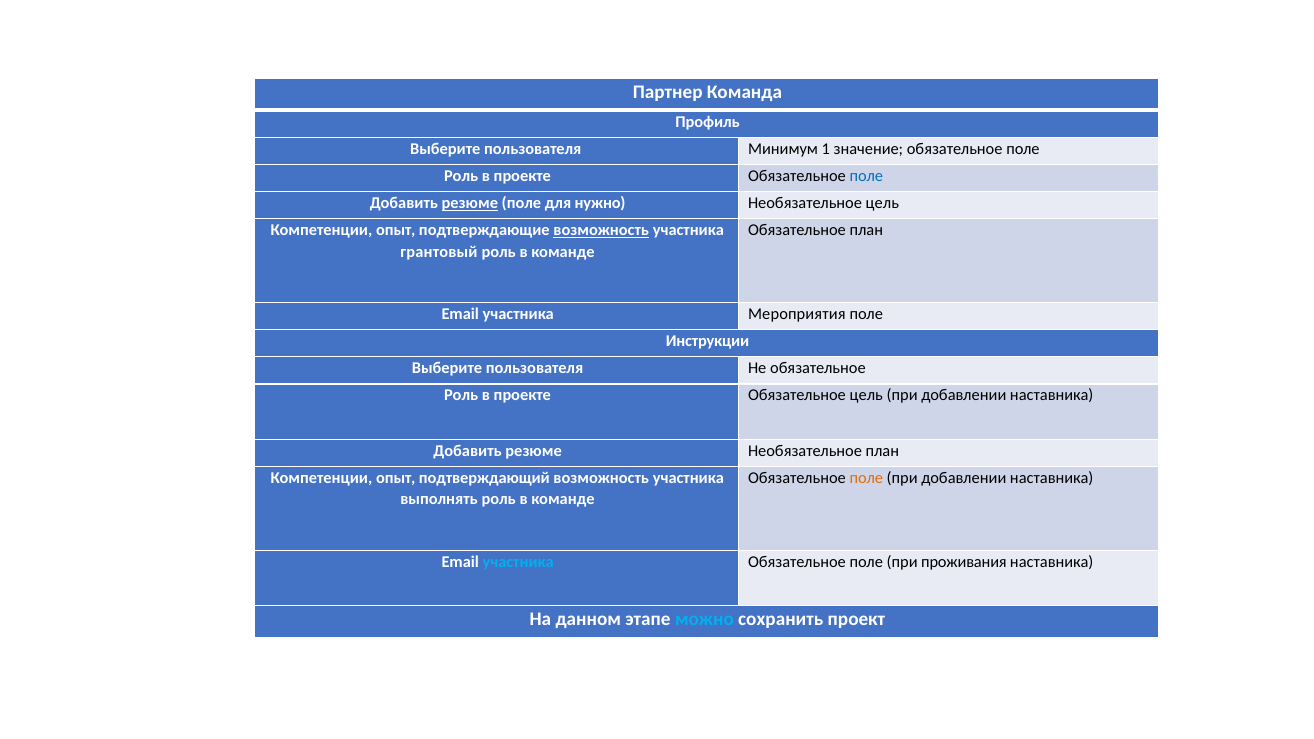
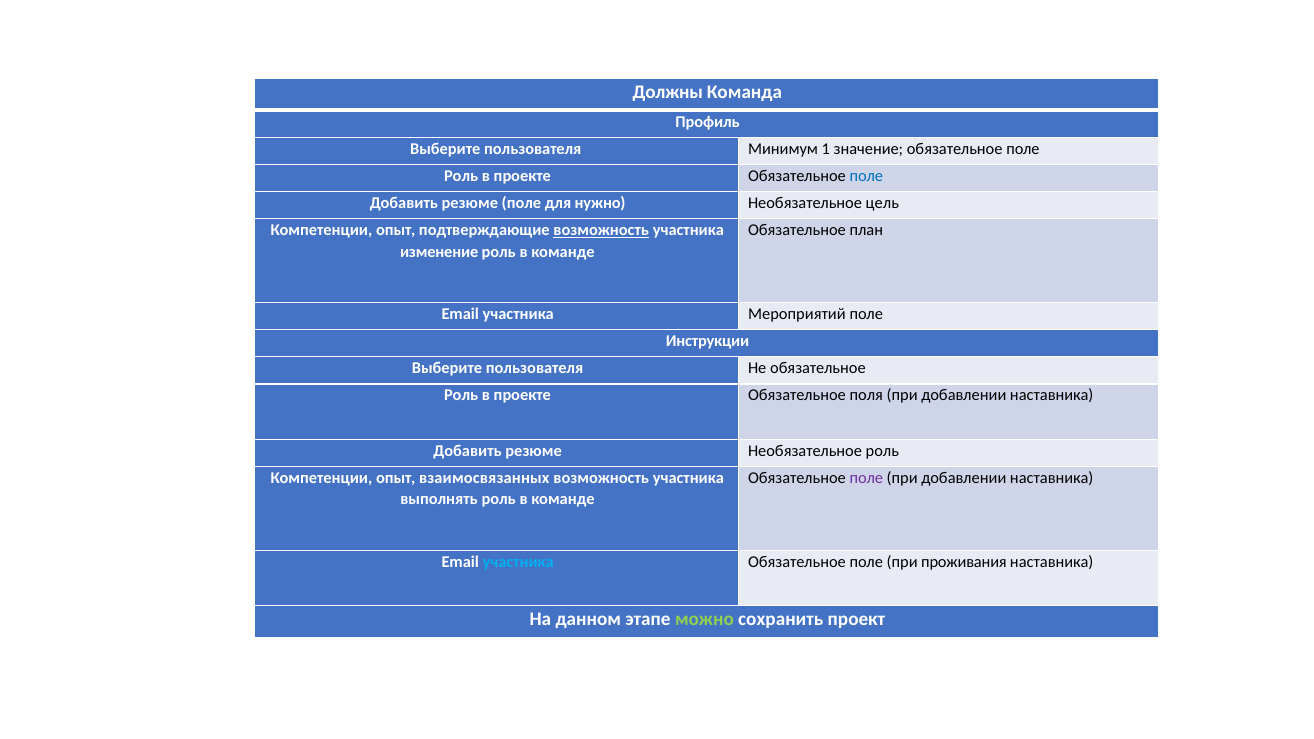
Партнер: Партнер -> Должны (668, 92)
резюме underline: present -> none (470, 203)
грантовый: грантовый -> изменение (439, 252)
Мероприятия: Мероприятия -> Мероприятий (797, 314)
Обязательное цель: цель -> поля (866, 396)
Необязательное план: план -> роль (882, 451)
подтверждающий: подтверждающий -> взаимосвязанных (484, 478)
поле colour: orange -> purple (866, 478)
можно colour: light blue -> light green (704, 619)
